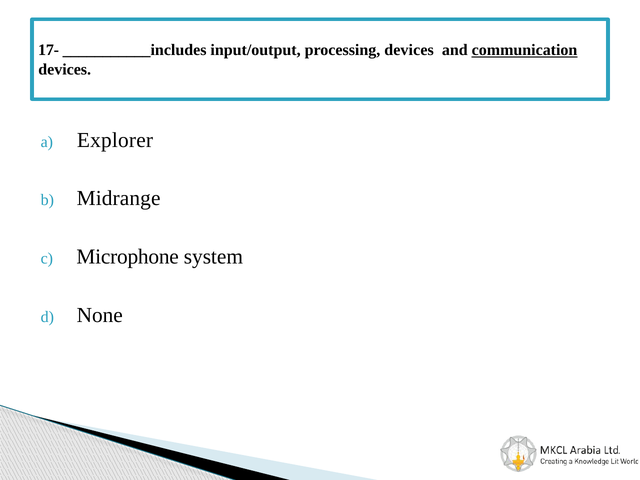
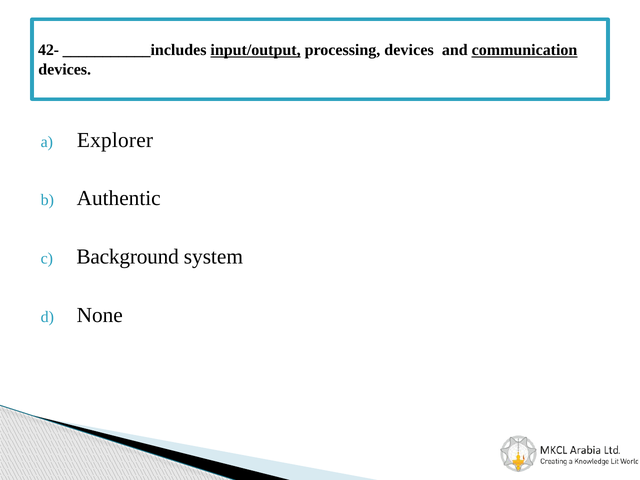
17-: 17- -> 42- (49, 50)
input/output underline: none -> present (256, 50)
Midrange: Midrange -> Authentic (119, 198)
Microphone: Microphone -> Background (128, 257)
